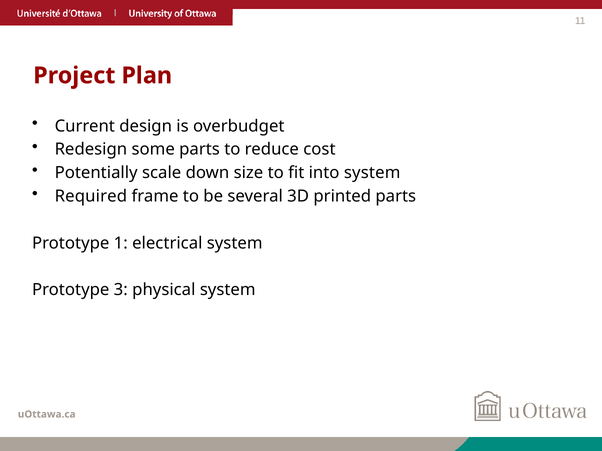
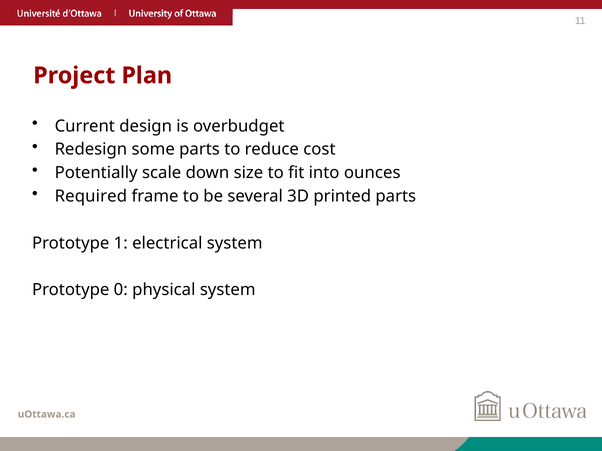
into system: system -> ounces (372, 173)
3: 3 -> 0 (121, 290)
